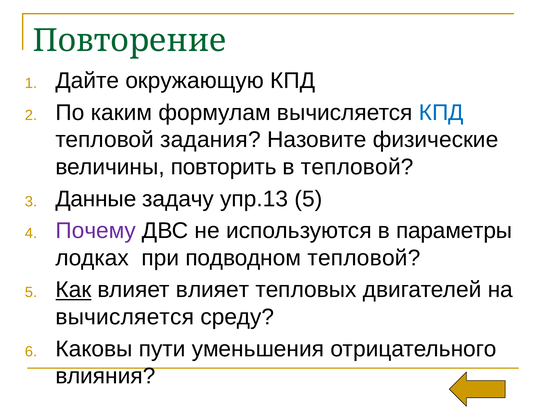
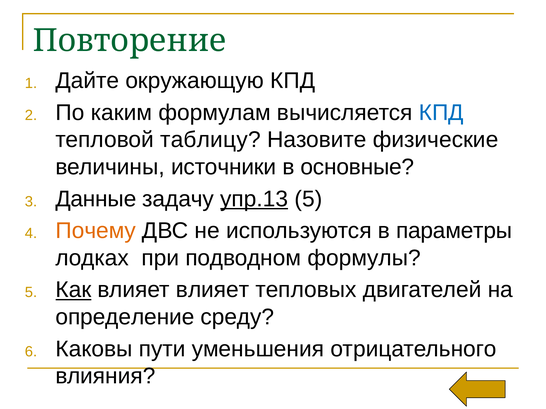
задания: задания -> таблицу (210, 140)
повторить: повторить -> источники (224, 167)
в тепловой: тепловой -> основные (357, 167)
упр.13 underline: none -> present (254, 199)
Почему colour: purple -> orange (96, 231)
подводном тепловой: тепловой -> формулы (364, 258)
вычисляется: вычисляется -> определение (125, 317)
